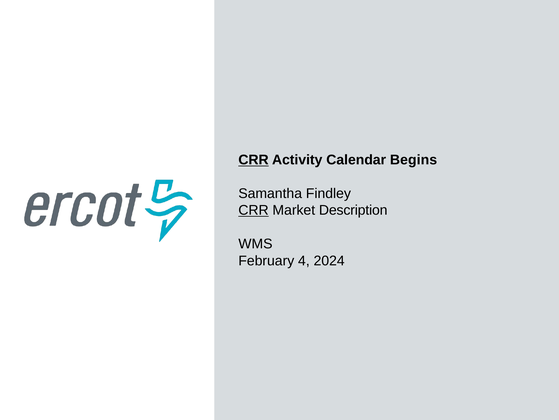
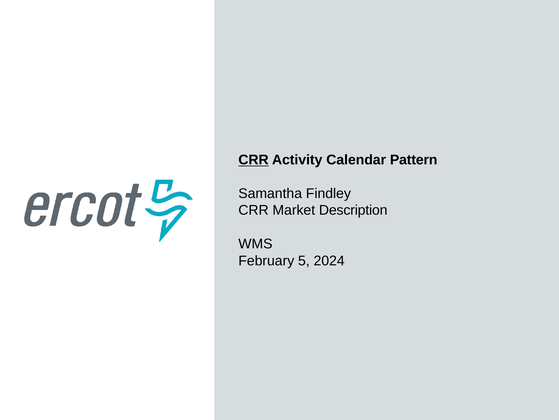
Begins: Begins -> Pattern (414, 160)
CRR underline: present -> none (254, 210)
4: 4 -> 5 (304, 260)
